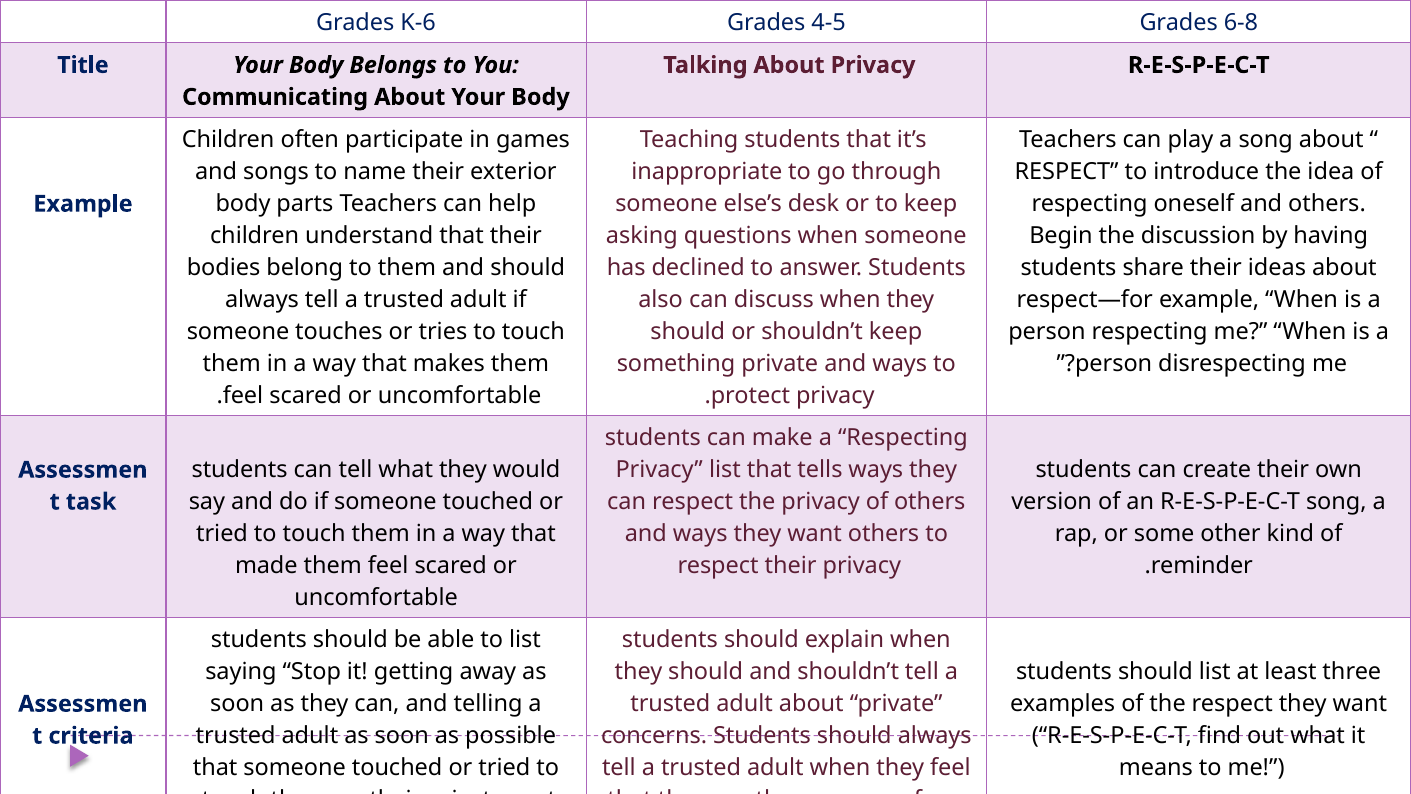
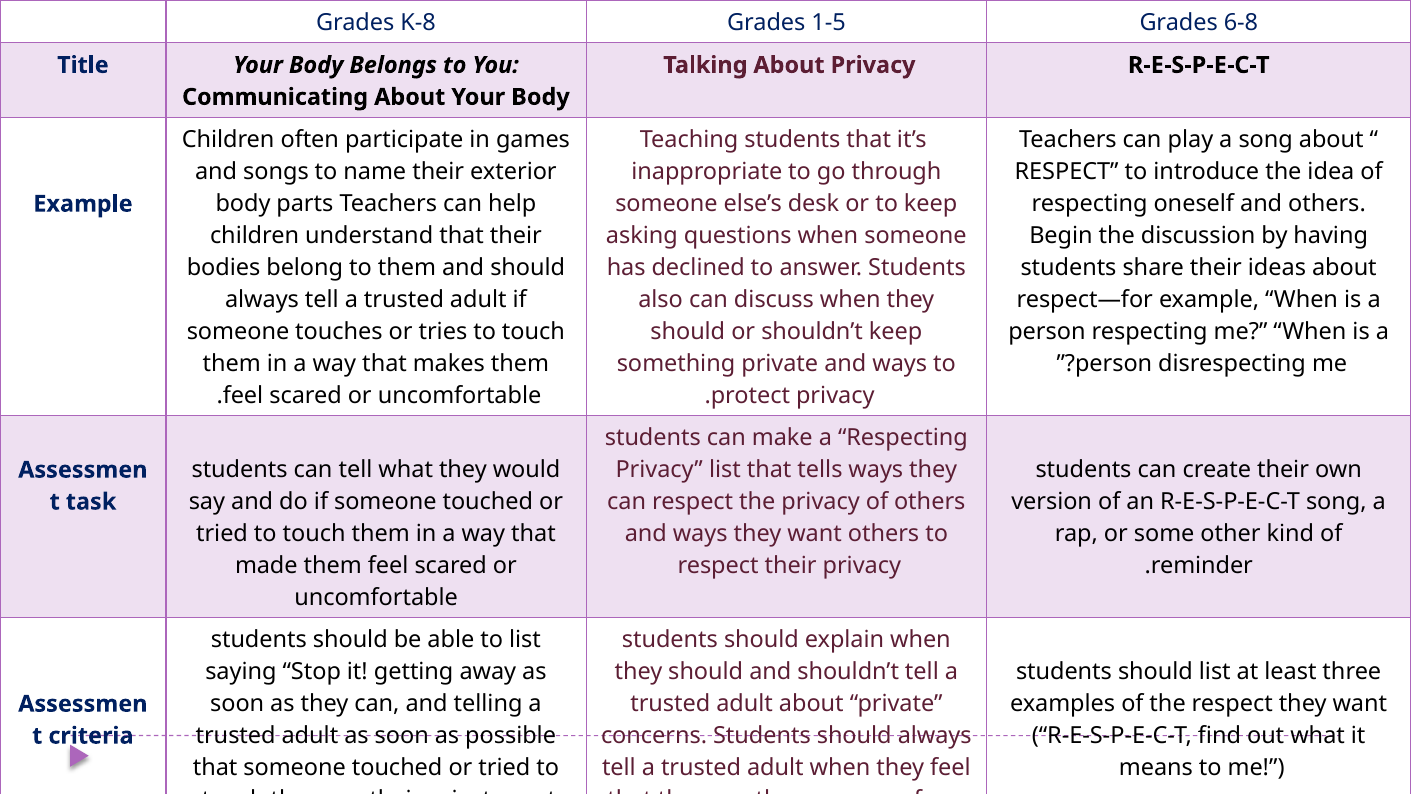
K-6: K-6 -> K-8 (418, 23)
4-5: 4-5 -> 1-5 (829, 23)
